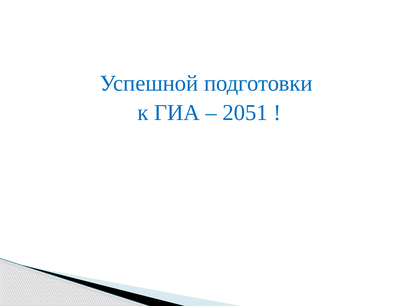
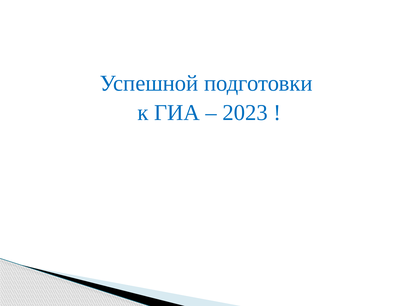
2051: 2051 -> 2023 (245, 113)
